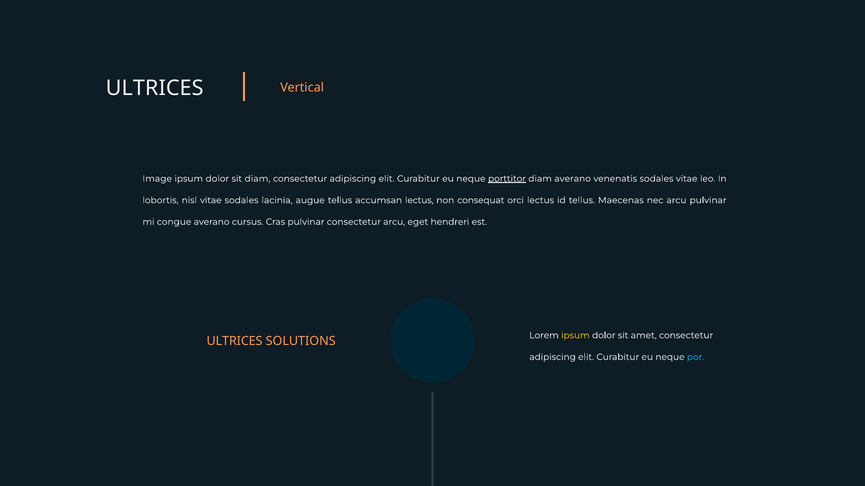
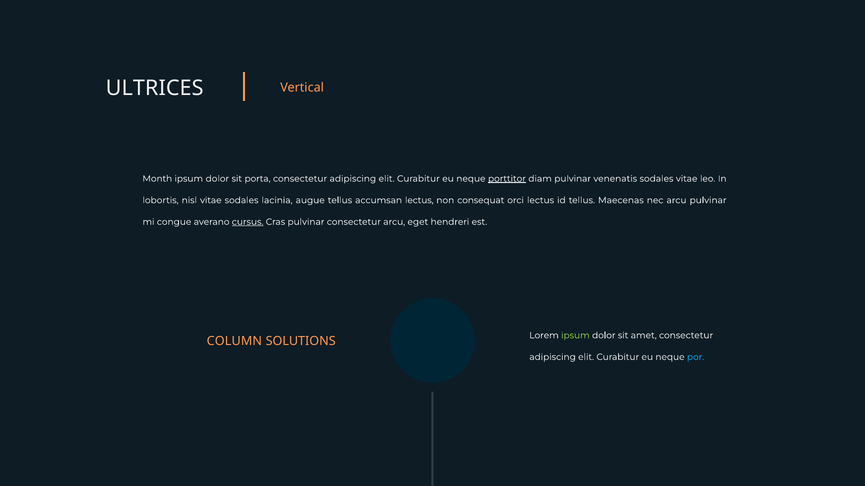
Image: Image -> Month (157, 179)
sit diam: diam -> porta (258, 179)
diam averano: averano -> pulvinar (573, 179)
cursus underline: none -> present (248, 222)
ULTRICES: ULTRICES -> COLUMN (234, 342)
ipsum colour: yellow -> light green (575, 336)
